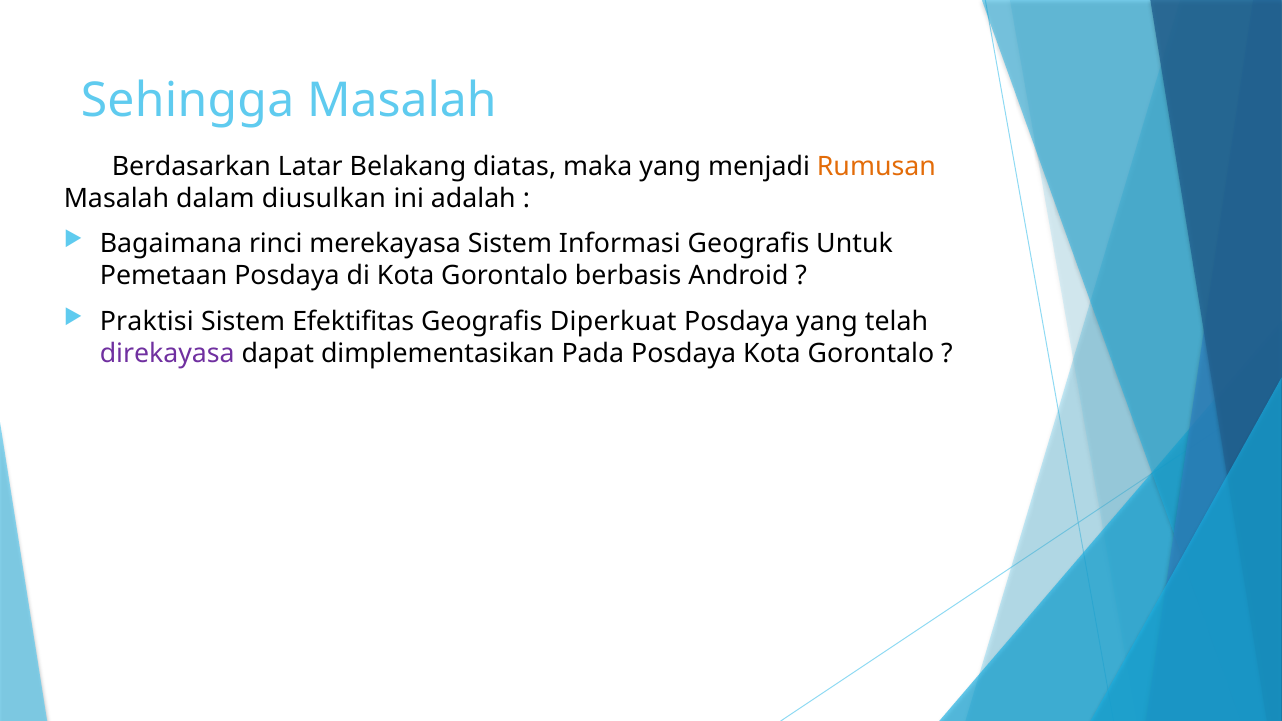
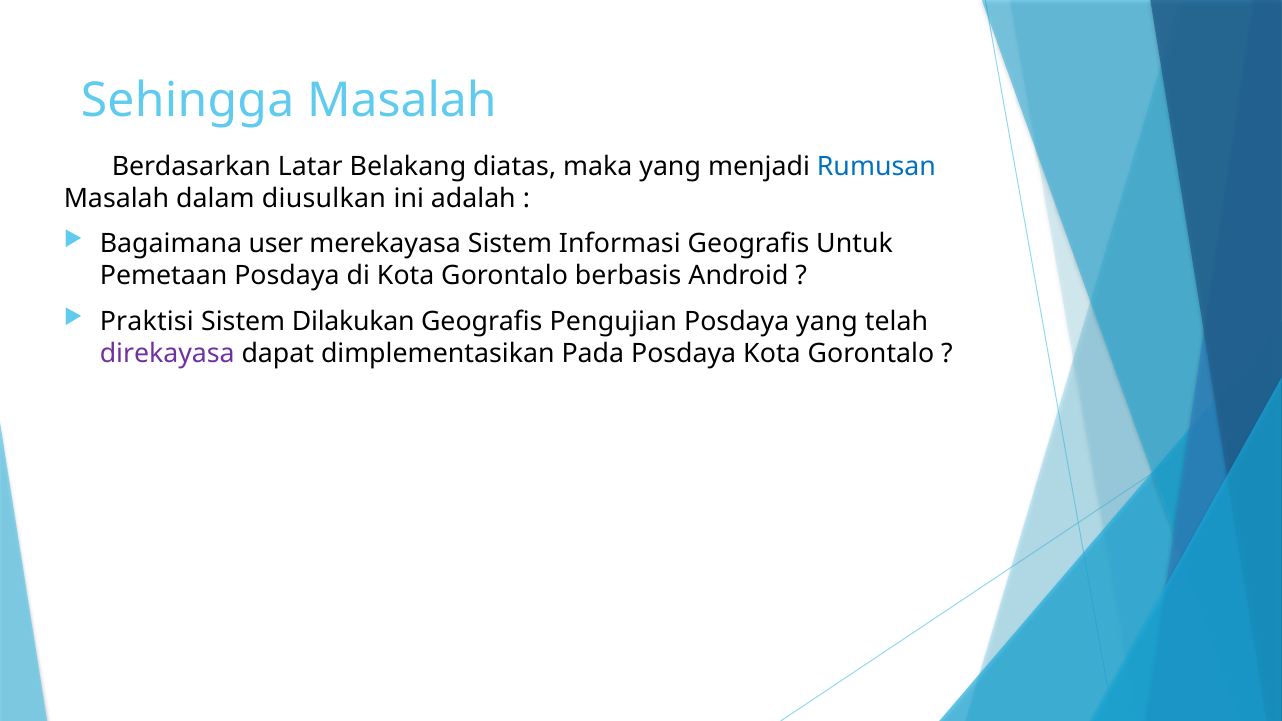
Rumusan colour: orange -> blue (876, 166)
rinci: rinci -> user (276, 244)
Efektifitas: Efektifitas -> Dilakukan (353, 321)
Diperkuat: Diperkuat -> Pengujian (613, 321)
